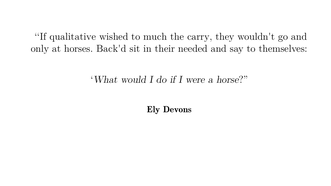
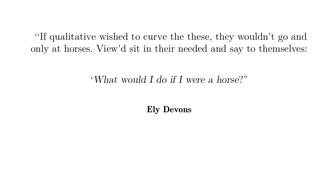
much: much -> curve (155, 37)
carry: carry -> these (200, 37)
Back'd: Back'd -> View'd (111, 49)
